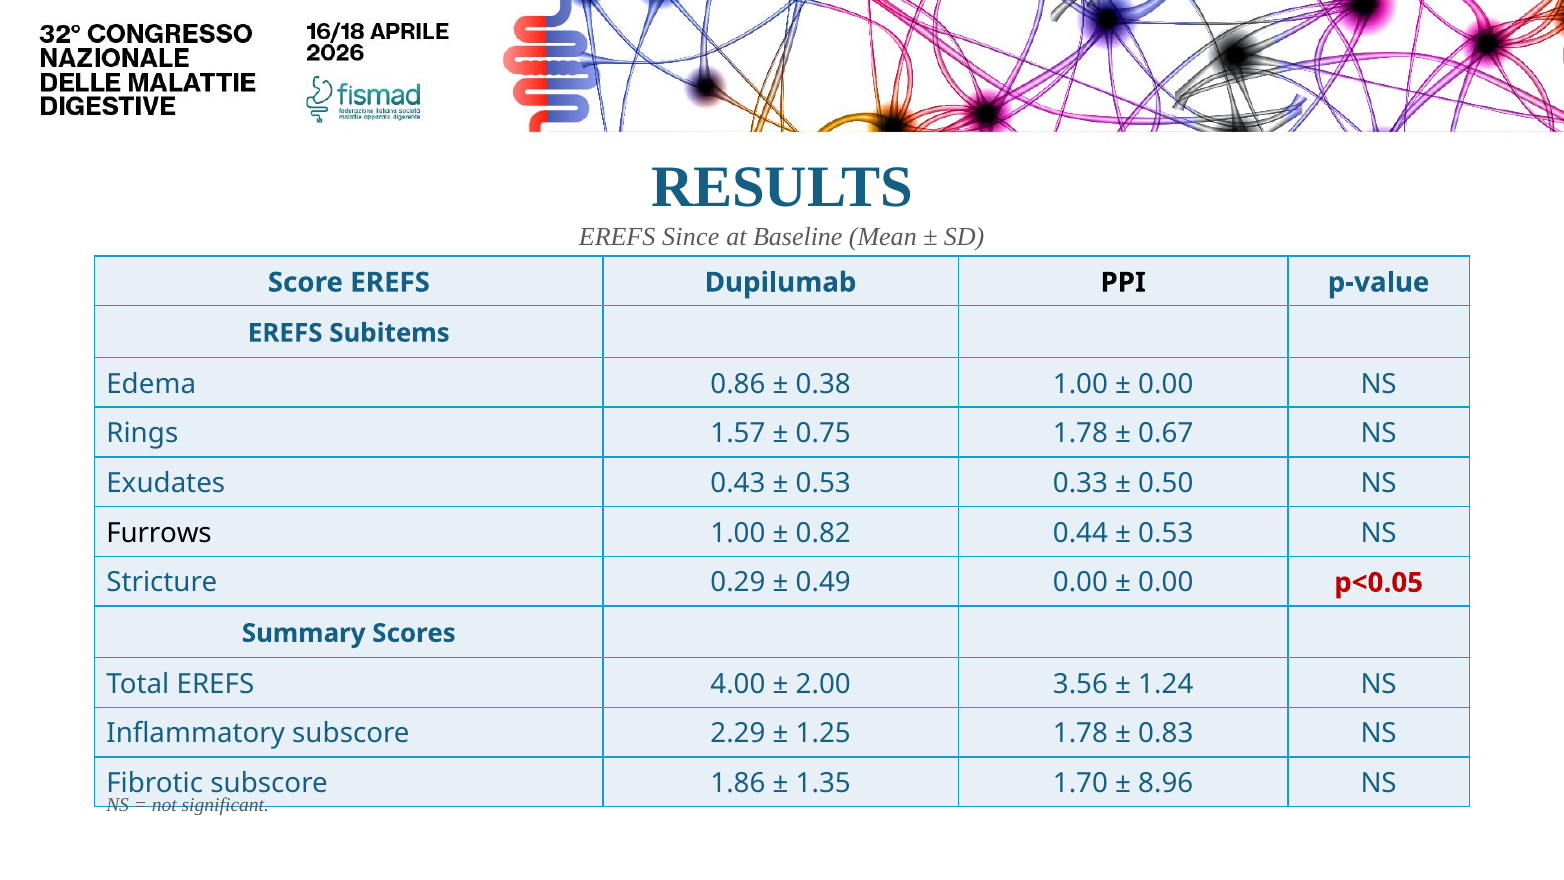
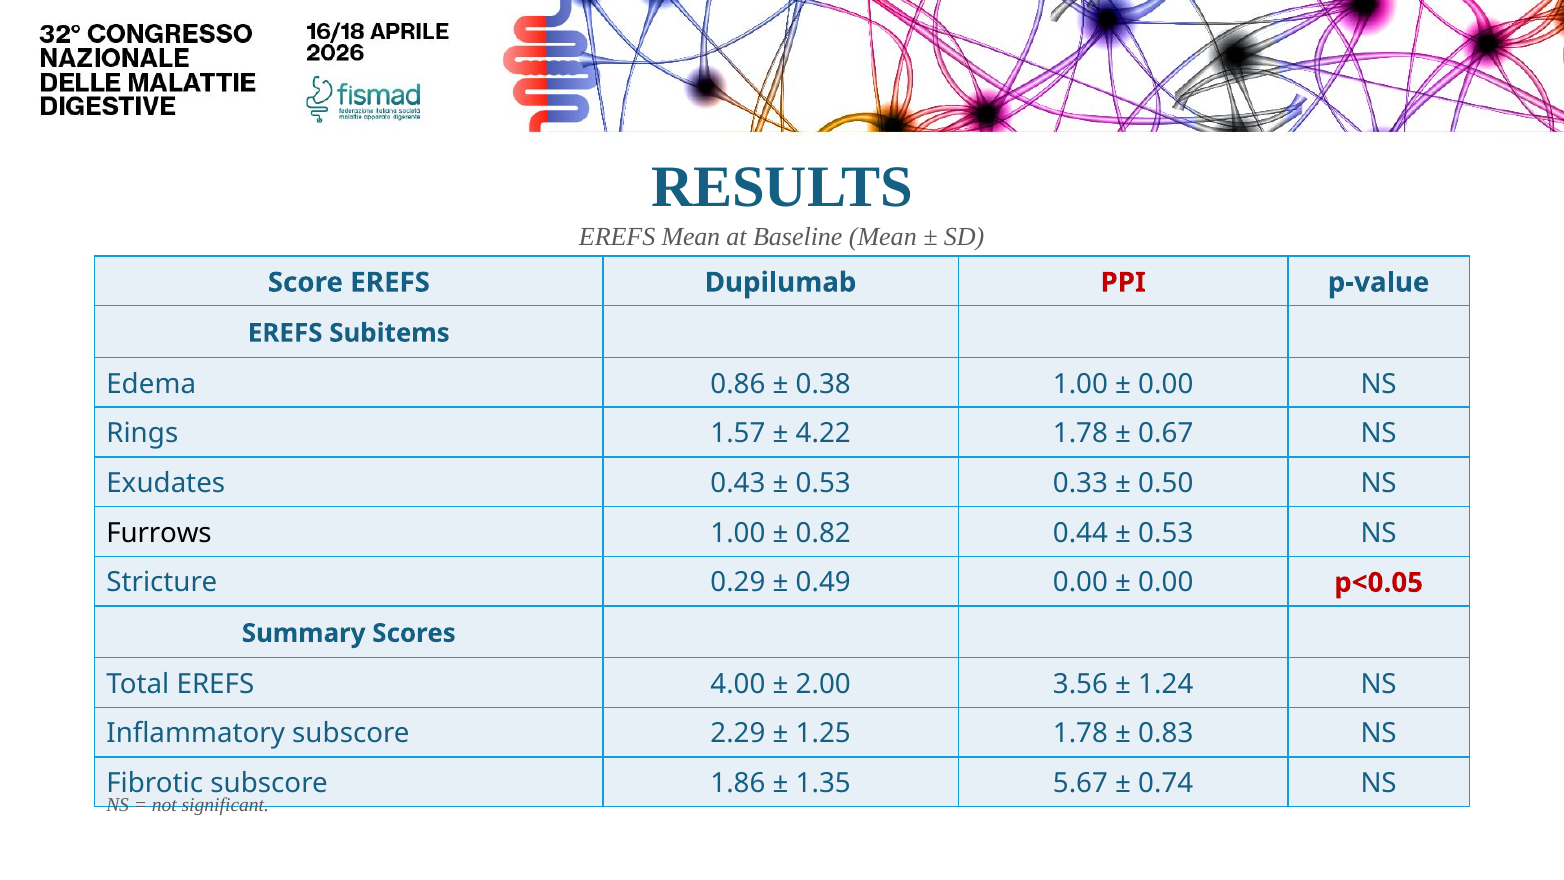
EREFS Since: Since -> Mean (691, 237)
PPI colour: black -> red (1123, 282)
0.75: 0.75 -> 4.22 (823, 433)
1.70: 1.70 -> 5.67 (1080, 783)
8.96: 8.96 -> 0.74 (1166, 783)
